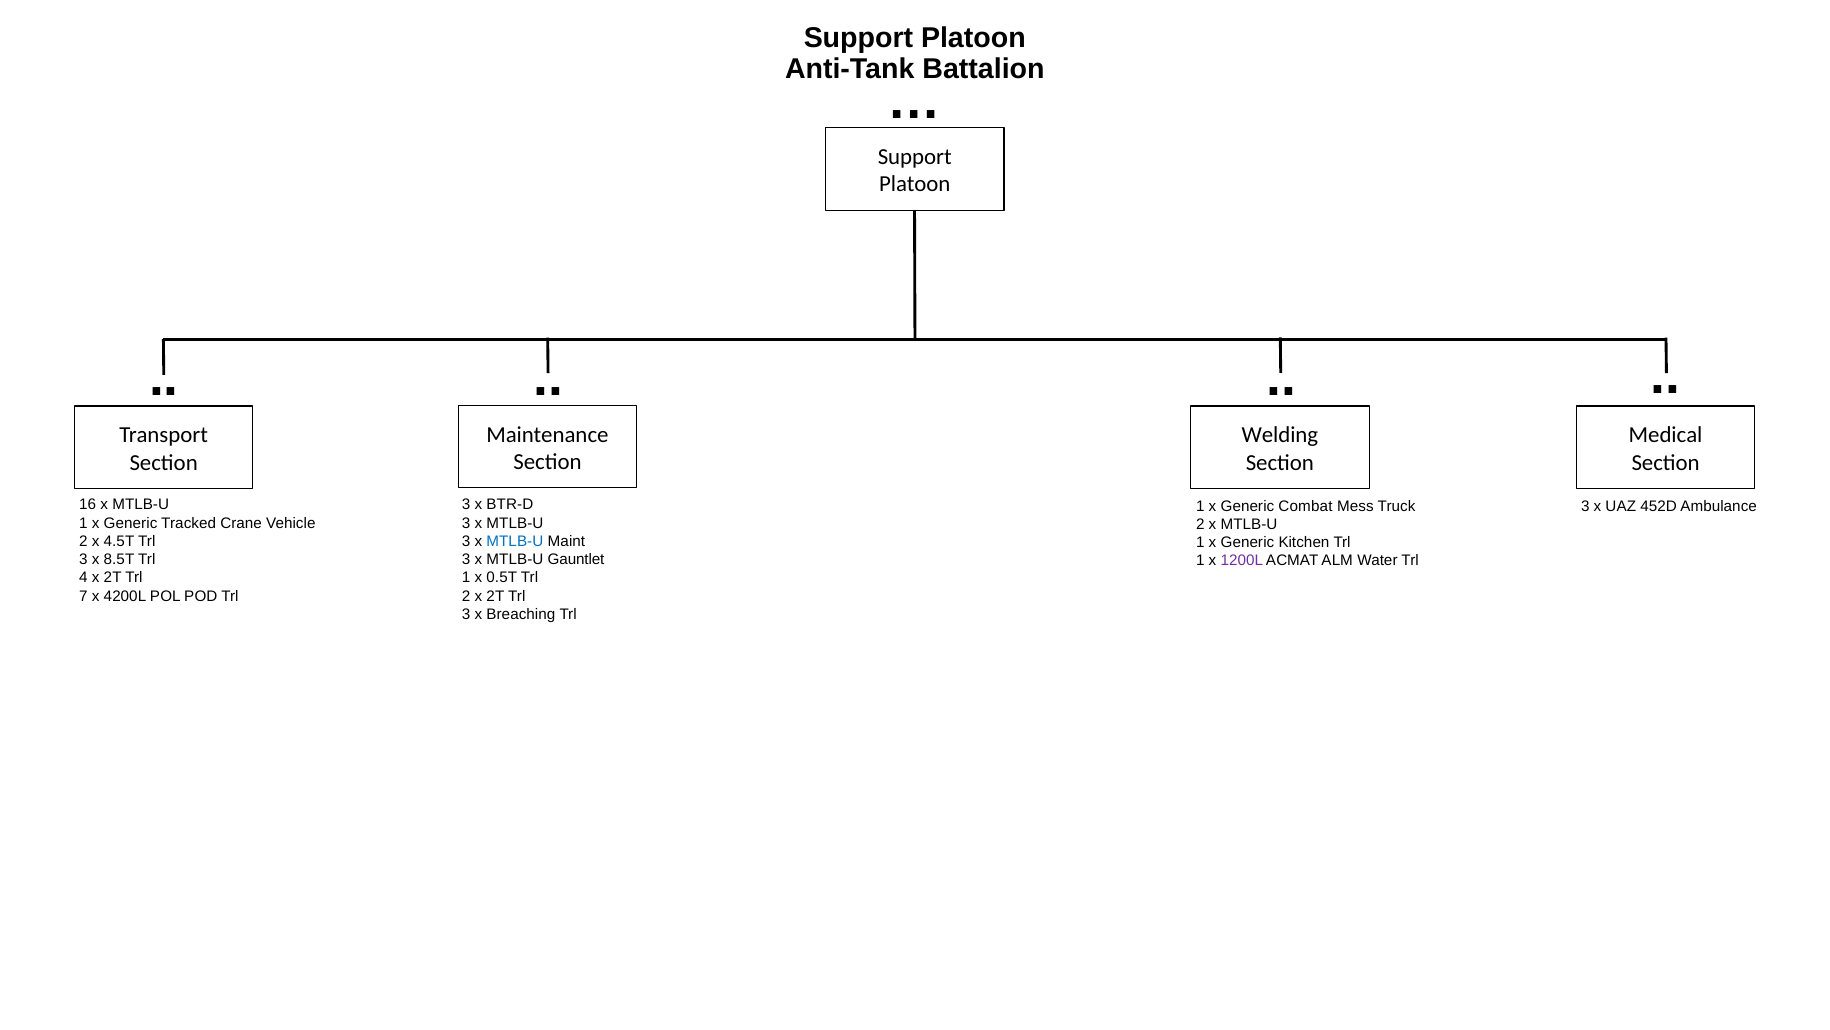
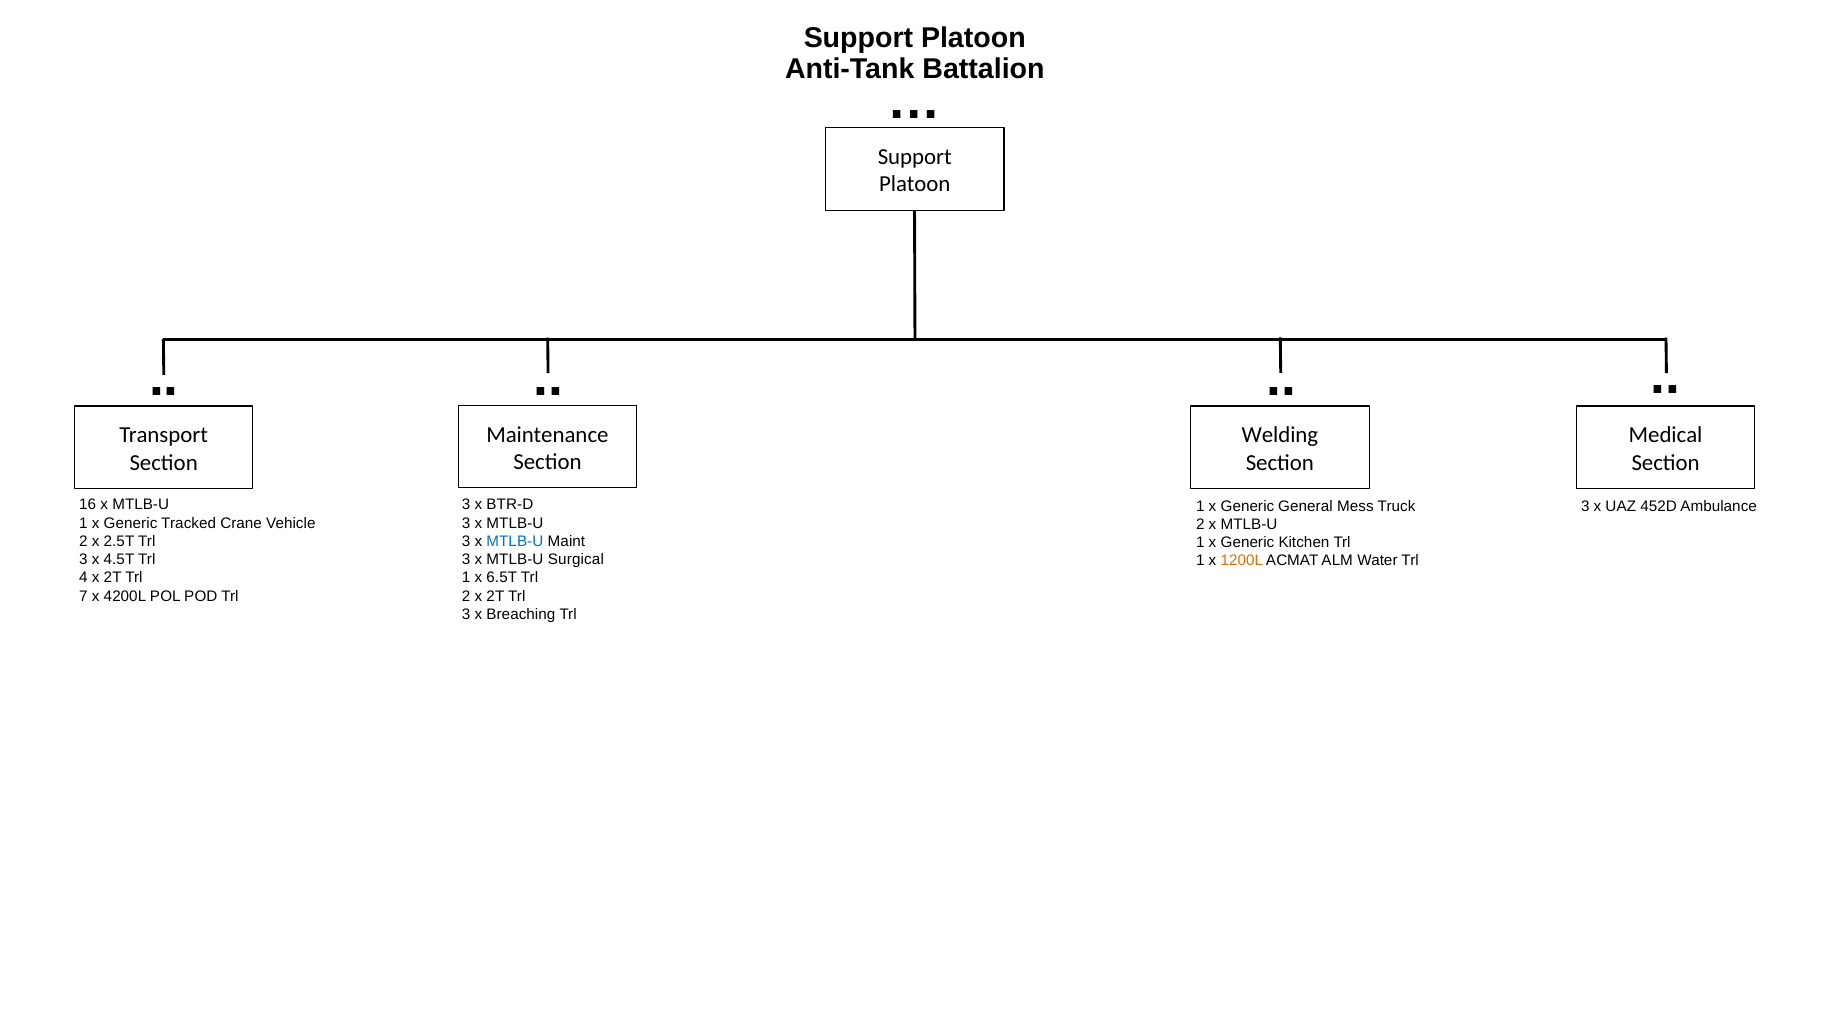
Combat: Combat -> General (1305, 506)
4.5T: 4.5T -> 2.5T (119, 541)
8.5T: 8.5T -> 4.5T (119, 559)
Gauntlet: Gauntlet -> Surgical (576, 559)
1200L colour: purple -> orange (1242, 561)
0.5T: 0.5T -> 6.5T (502, 578)
